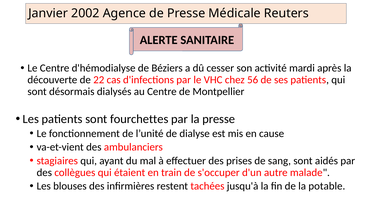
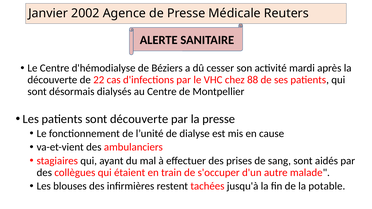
56: 56 -> 88 (253, 80)
sont fourchettes: fourchettes -> découverte (139, 119)
